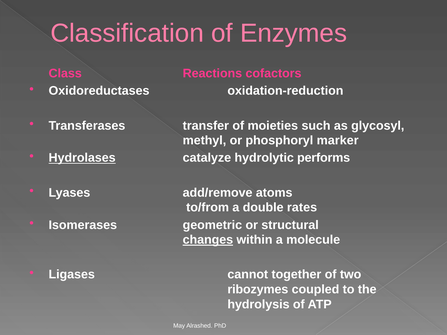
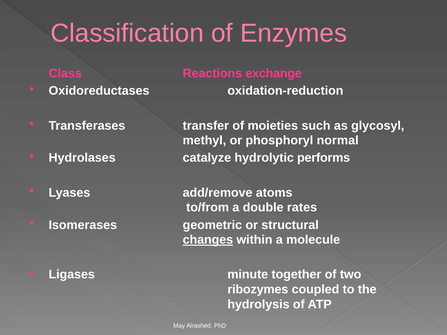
cofactors: cofactors -> exchange (274, 74)
marker: marker -> normal (338, 141)
Hydrolases underline: present -> none (82, 158)
cannot: cannot -> minute (248, 275)
